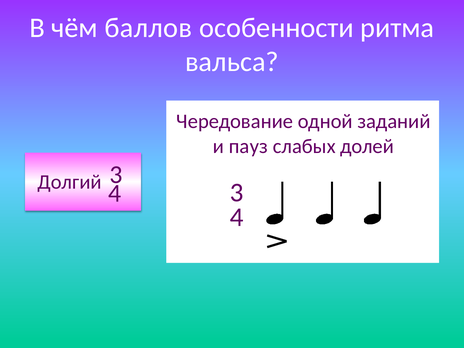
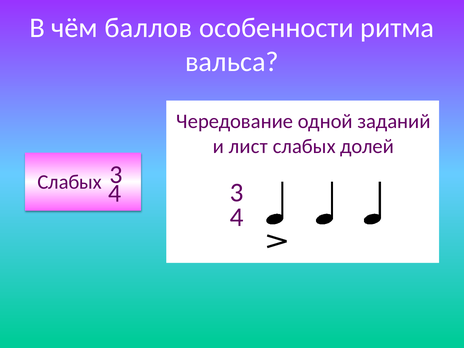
пауз: пауз -> лист (248, 146)
Долгий: Долгий -> Слабых (70, 182)
